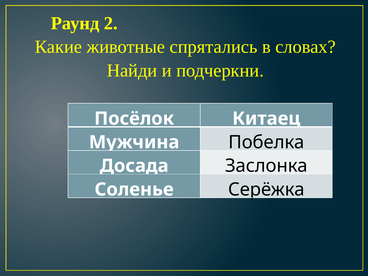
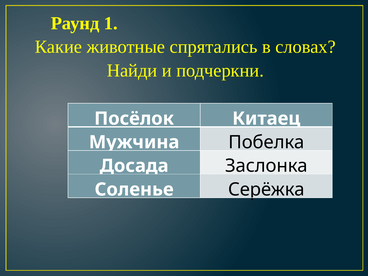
2: 2 -> 1 (111, 23)
